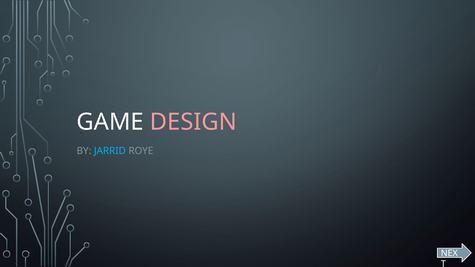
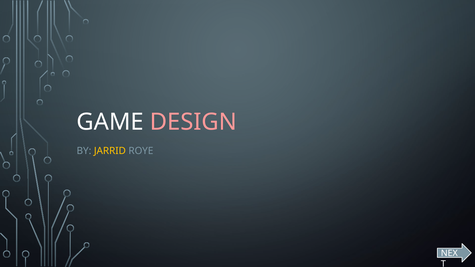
JARRID colour: light blue -> yellow (110, 151)
